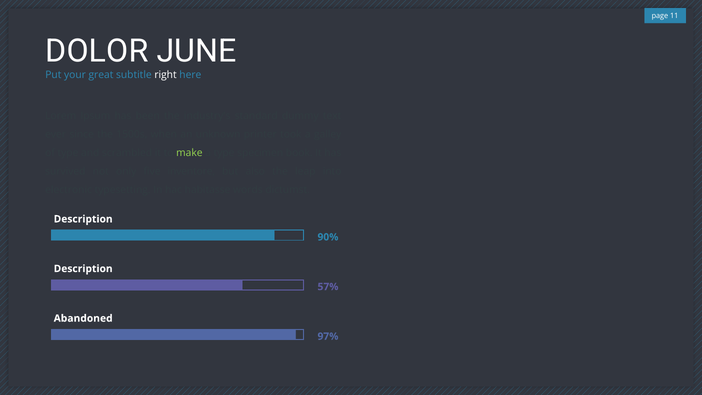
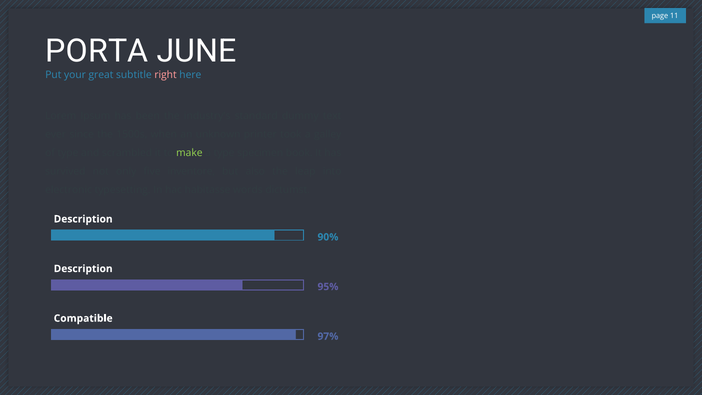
DOLOR: DOLOR -> PORTA (97, 51)
right colour: white -> pink (166, 75)
57%: 57% -> 95% (328, 287)
Abandoned: Abandoned -> Compatible (83, 318)
